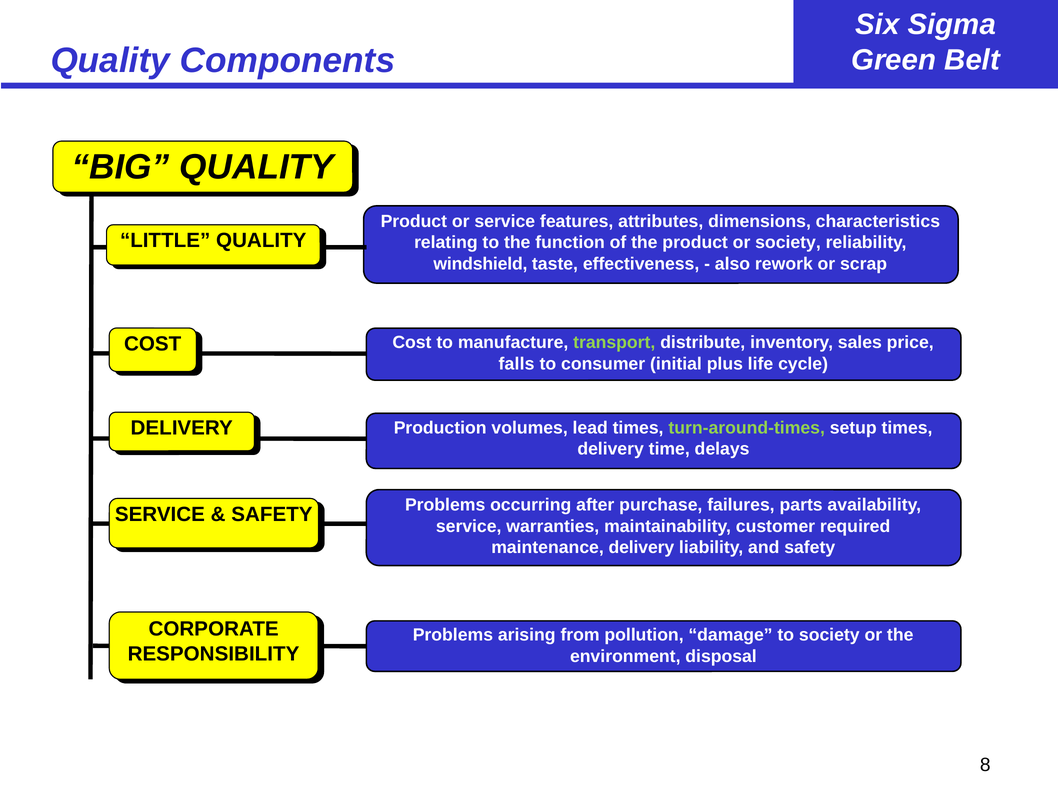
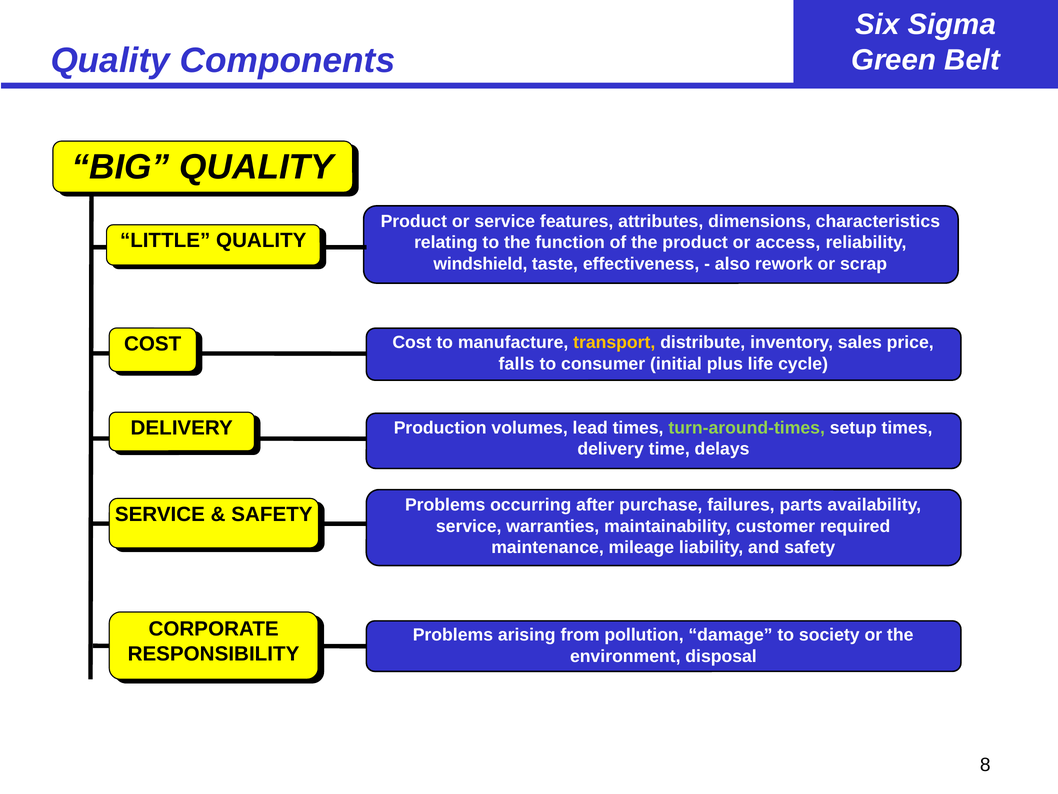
or society: society -> access (788, 242)
transport colour: light green -> yellow (614, 342)
maintenance delivery: delivery -> mileage (641, 547)
